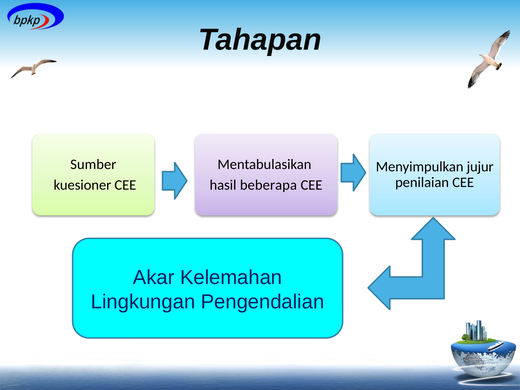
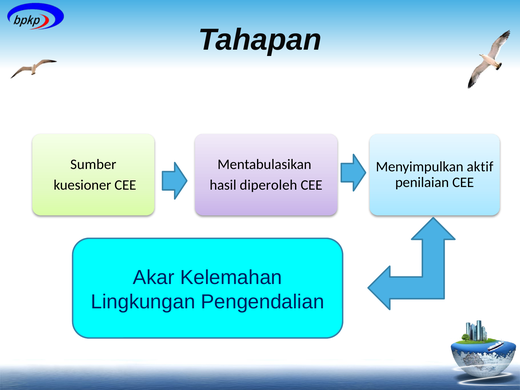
jujur: jujur -> aktif (480, 167)
beberapa: beberapa -> diperoleh (268, 185)
